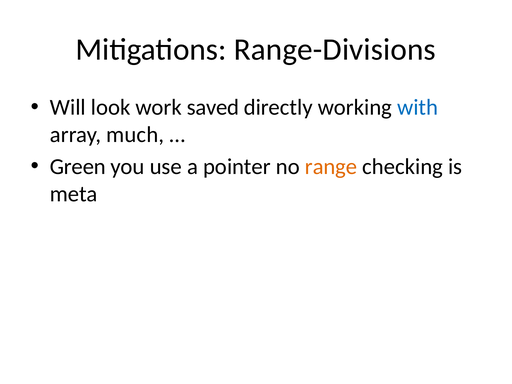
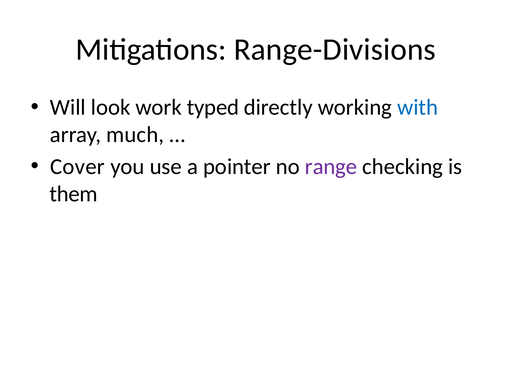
saved: saved -> typed (213, 107)
Green: Green -> Cover (78, 167)
range colour: orange -> purple (331, 167)
meta: meta -> them (74, 194)
